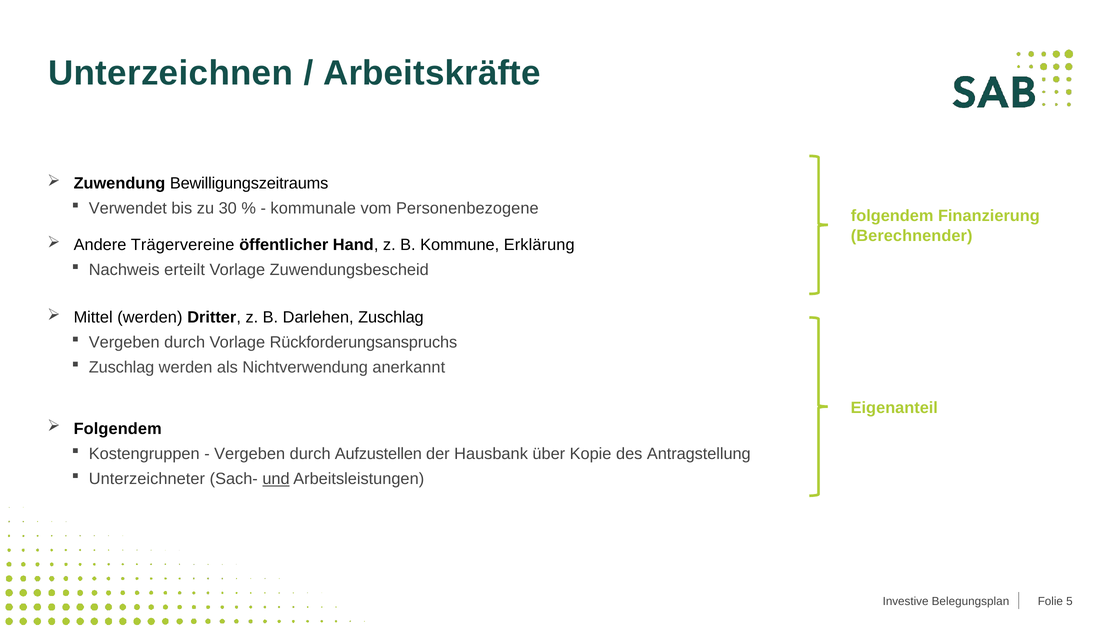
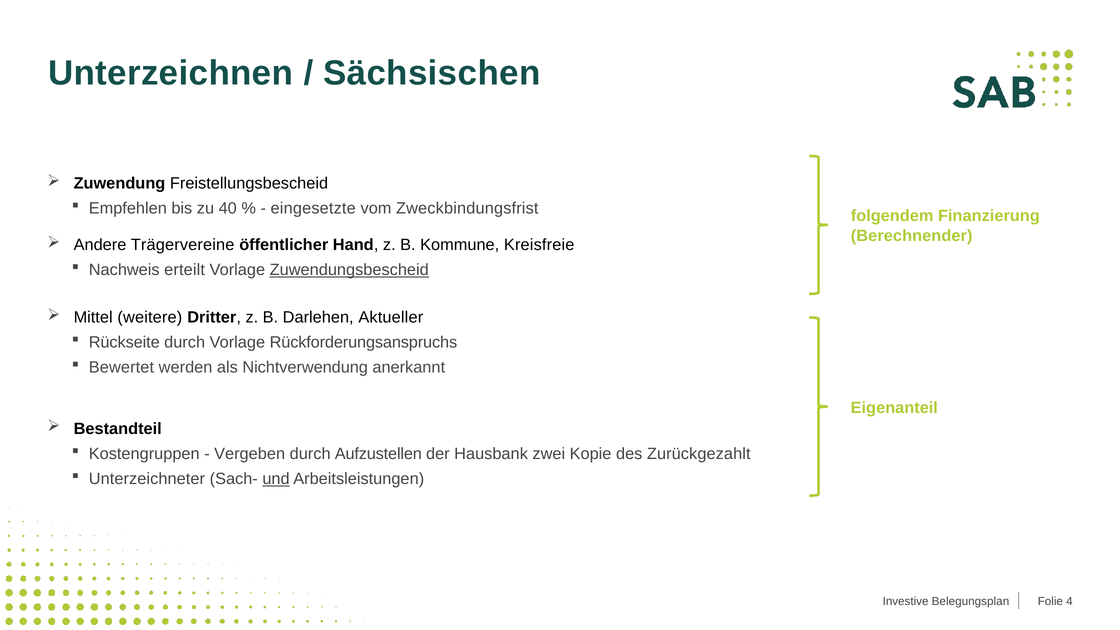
Arbeitskräfte: Arbeitskräfte -> Sächsischen (432, 73)
Bewilligungszeitraums: Bewilligungszeitraums -> Freistellungsbescheid (249, 184)
Verwendet: Verwendet -> Empfehlen (128, 209)
30: 30 -> 40 (228, 209)
kommunale: kommunale -> eingesetzte (313, 209)
Personenbezogene: Personenbezogene -> Zweckbindungsfrist (467, 209)
Erklärung: Erklärung -> Kreisfreie (539, 245)
Zuwendungsbescheid underline: none -> present (349, 270)
Mittel werden: werden -> weitere (150, 317)
Darlehen Zuschlag: Zuschlag -> Aktueller (391, 317)
Vergeben: Vergeben -> Rückseite (124, 342)
Zuschlag: Zuschlag -> Bewertet (121, 367)
Folgendem: Folgendem -> Bestandteil (118, 429)
über: über -> zwei (549, 454)
Antragstellung: Antragstellung -> Zurückgezahlt (699, 454)
5: 5 -> 4 (1069, 601)
